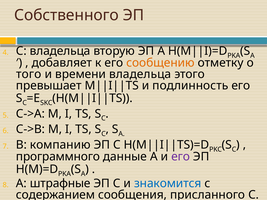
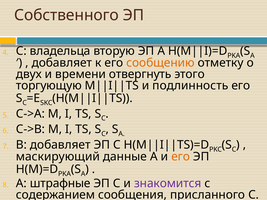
того: того -> двух (29, 74)
времени владельца: владельца -> отвергнуть (140, 74)
превышает: превышает -> торгующую (49, 86)
B компанию: компанию -> добавляет (60, 145)
программного: программного -> маскирующий (58, 157)
его colour: purple -> orange (181, 157)
знакомится colour: blue -> purple (168, 184)
